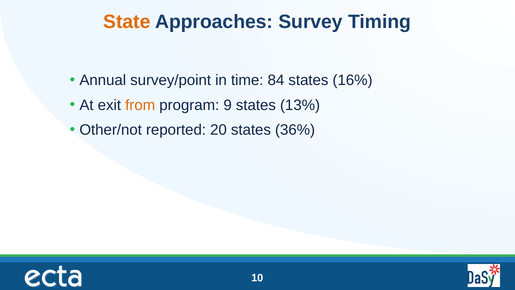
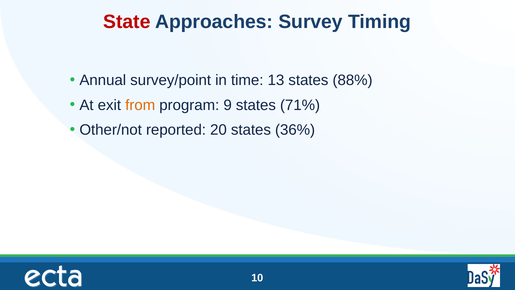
State colour: orange -> red (127, 22)
84: 84 -> 13 (276, 80)
16%: 16% -> 88% (353, 80)
13%: 13% -> 71% (300, 105)
